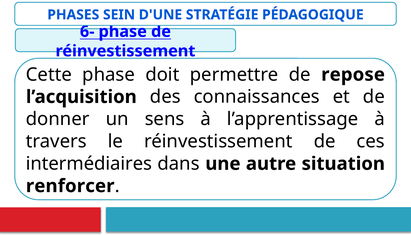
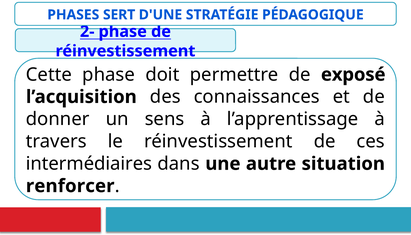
SEIN: SEIN -> SERT (119, 15)
6-: 6- -> 2- (87, 32)
repose: repose -> exposé (353, 75)
